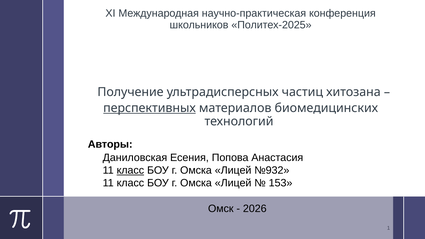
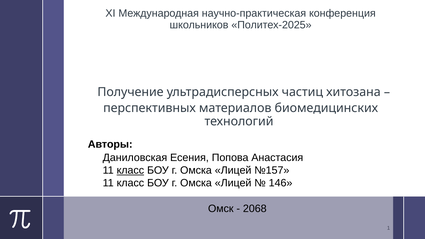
перспективных underline: present -> none (149, 108)
№932: №932 -> №157 (272, 170)
153: 153 -> 146 (281, 183)
2026: 2026 -> 2068 (255, 209)
